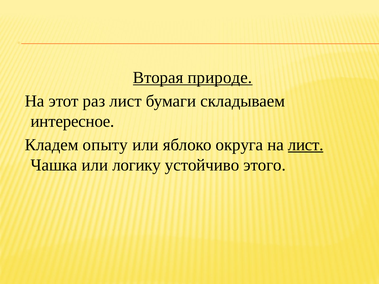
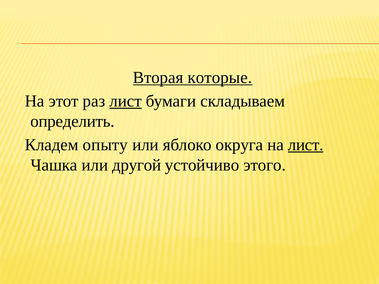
природе: природе -> которые (220, 78)
лист underline: none -> present (126, 101)
интересное: интересное -> определить (72, 121)
логику: логику -> другой (137, 165)
